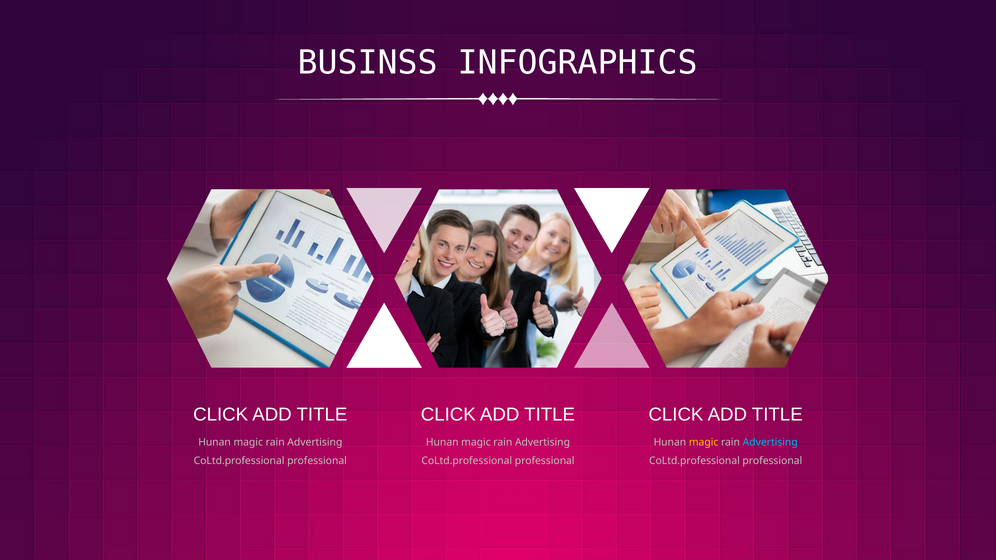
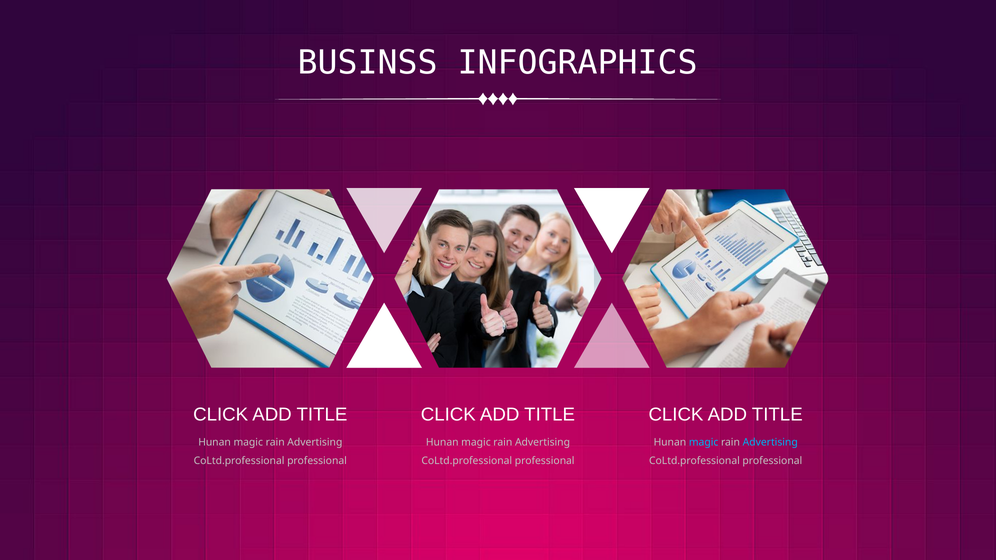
magic colour: yellow -> light blue (704, 442)
